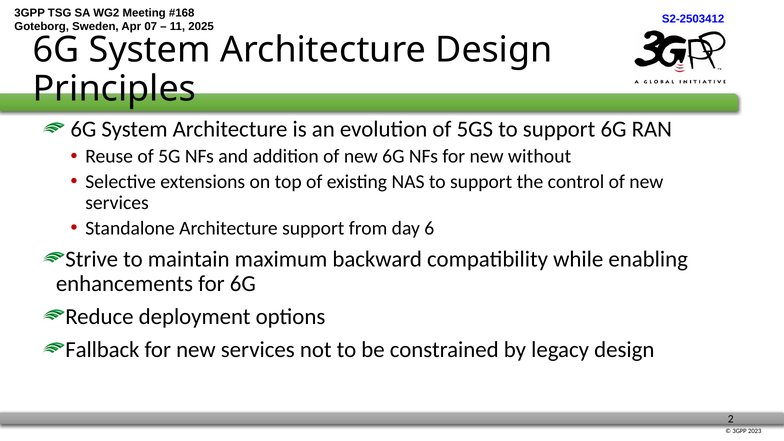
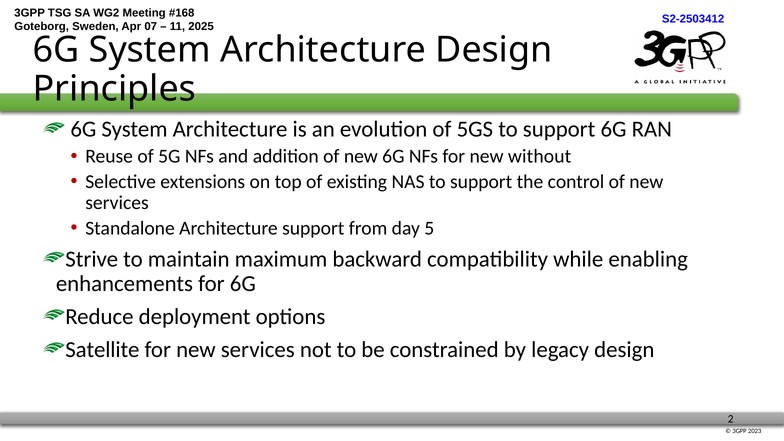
6: 6 -> 5 (429, 228)
Fallback: Fallback -> Satellite (102, 350)
